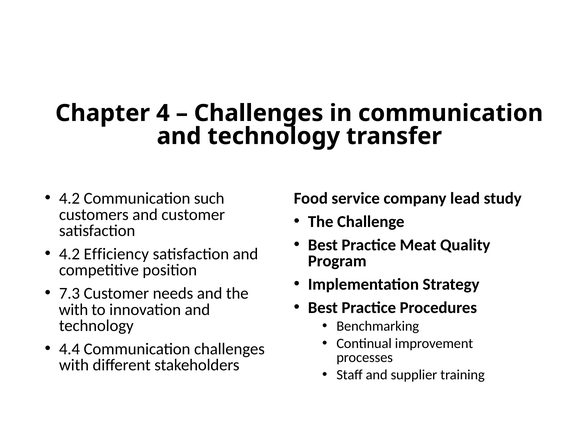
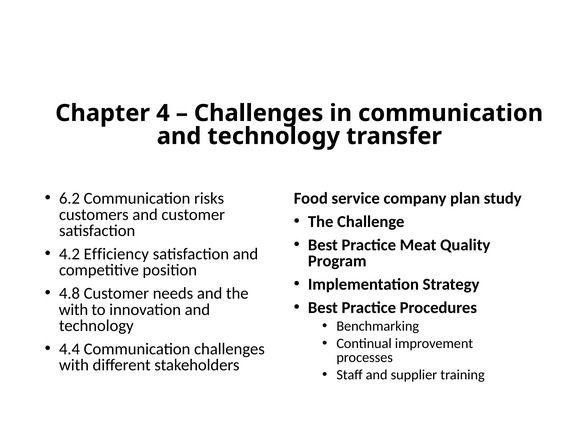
4.2: 4.2 -> 6.2 (69, 198)
such: such -> risks (209, 198)
lead: lead -> plan (465, 198)
7.3: 7.3 -> 4.8 (69, 293)
